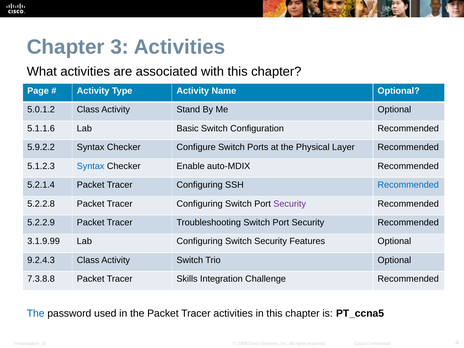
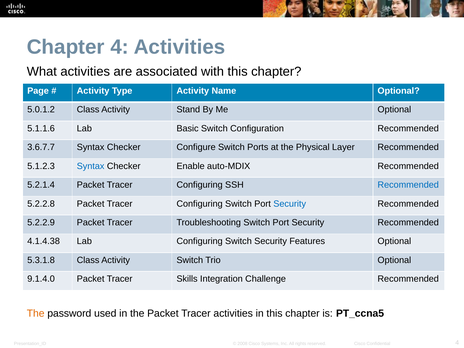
Chapter 3: 3 -> 4 (120, 47)
5.9.2.2: 5.9.2.2 -> 3.6.7.7 (41, 147)
Security colour: purple -> blue (290, 204)
3.1.9.99: 3.1.9.99 -> 4.1.4.38 (44, 241)
9.2.4.3: 9.2.4.3 -> 5.3.1.8 (41, 260)
7.3.8.8: 7.3.8.8 -> 9.1.4.0 (41, 279)
The colour: blue -> orange (36, 314)
